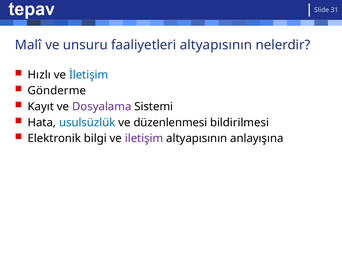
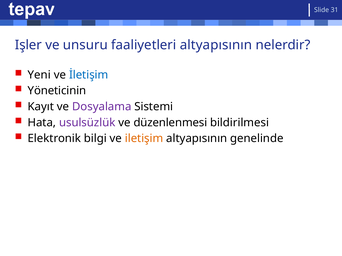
Malî: Malî -> Işler (28, 45)
Hızlı: Hızlı -> Yeni (39, 75)
Gönderme: Gönderme -> Yöneticinin (57, 91)
usulsüzlük colour: blue -> purple (87, 123)
iletişim colour: purple -> orange (144, 139)
anlayışına: anlayışına -> genelinde (257, 139)
